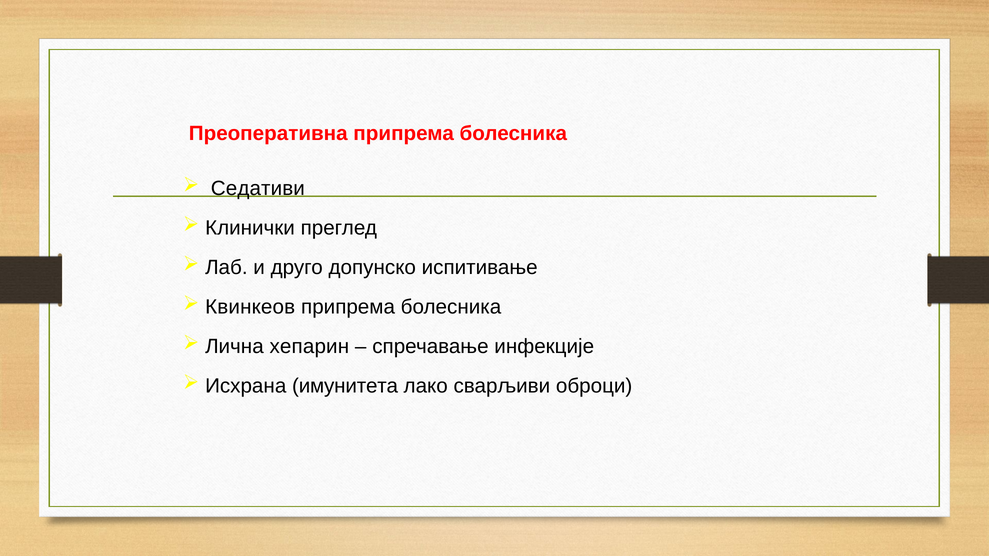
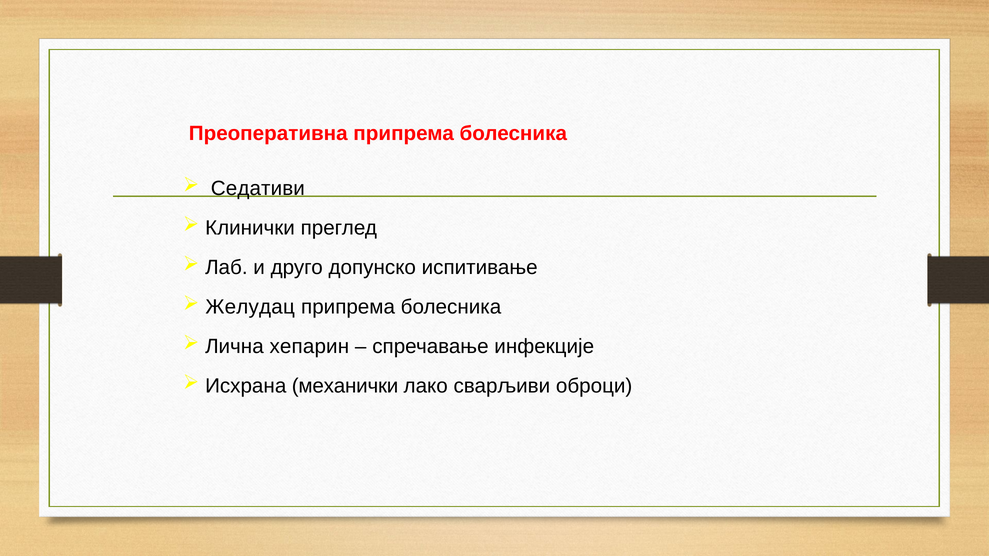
Квинкеов: Квинкеов -> Желудац (250, 307)
имунитета: имунитета -> механички (345, 386)
